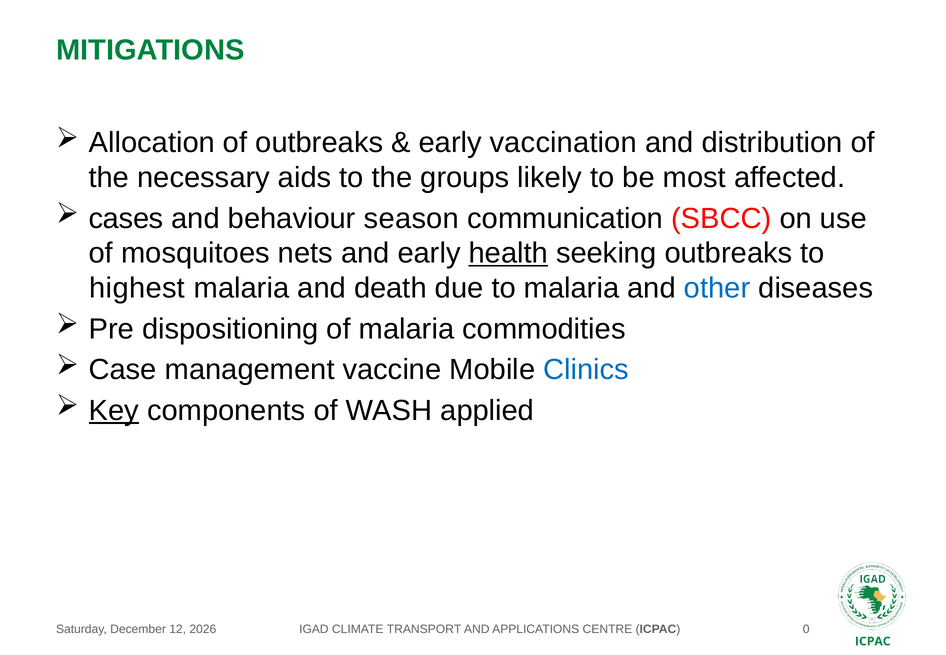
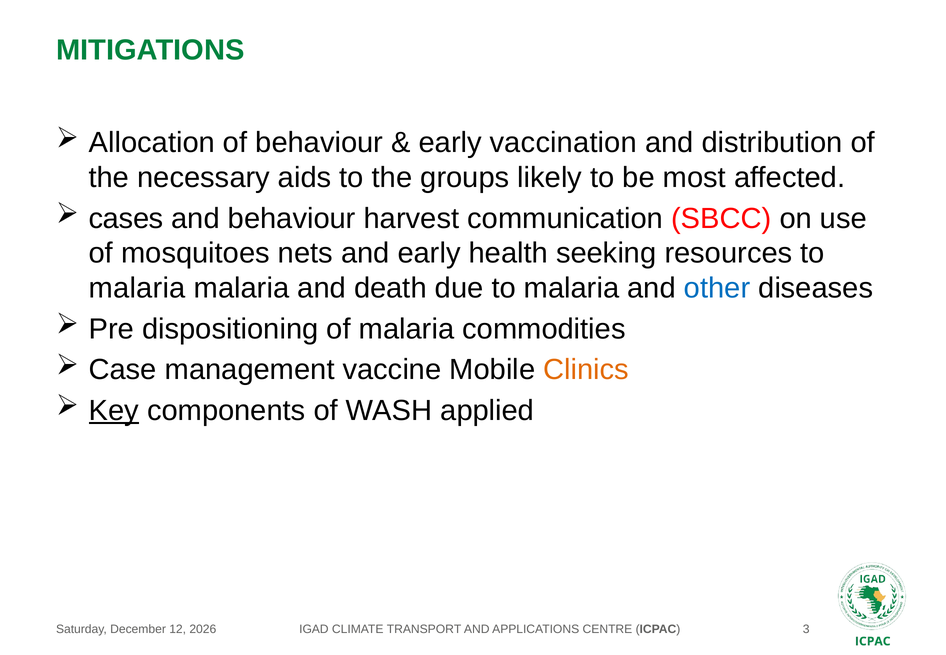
of outbreaks: outbreaks -> behaviour (319, 143)
season: season -> harvest (412, 218)
health underline: present -> none (508, 253)
seeking outbreaks: outbreaks -> resources (728, 253)
highest: highest -> malaria (137, 288)
Clinics colour: blue -> orange (586, 370)
0: 0 -> 3 (806, 629)
